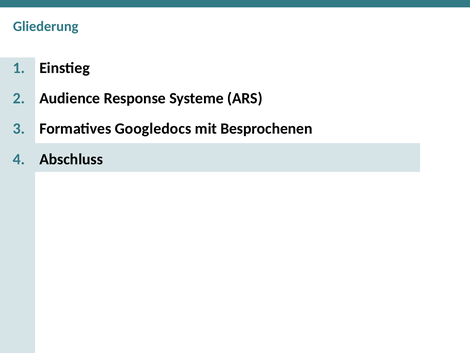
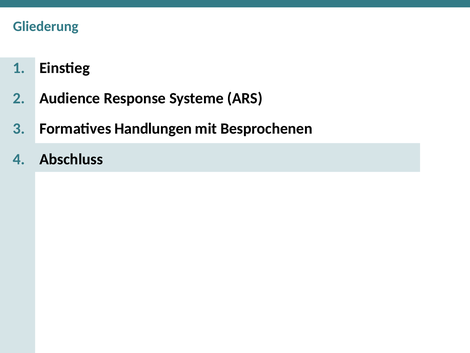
Googledocs: Googledocs -> Handlungen (153, 129)
